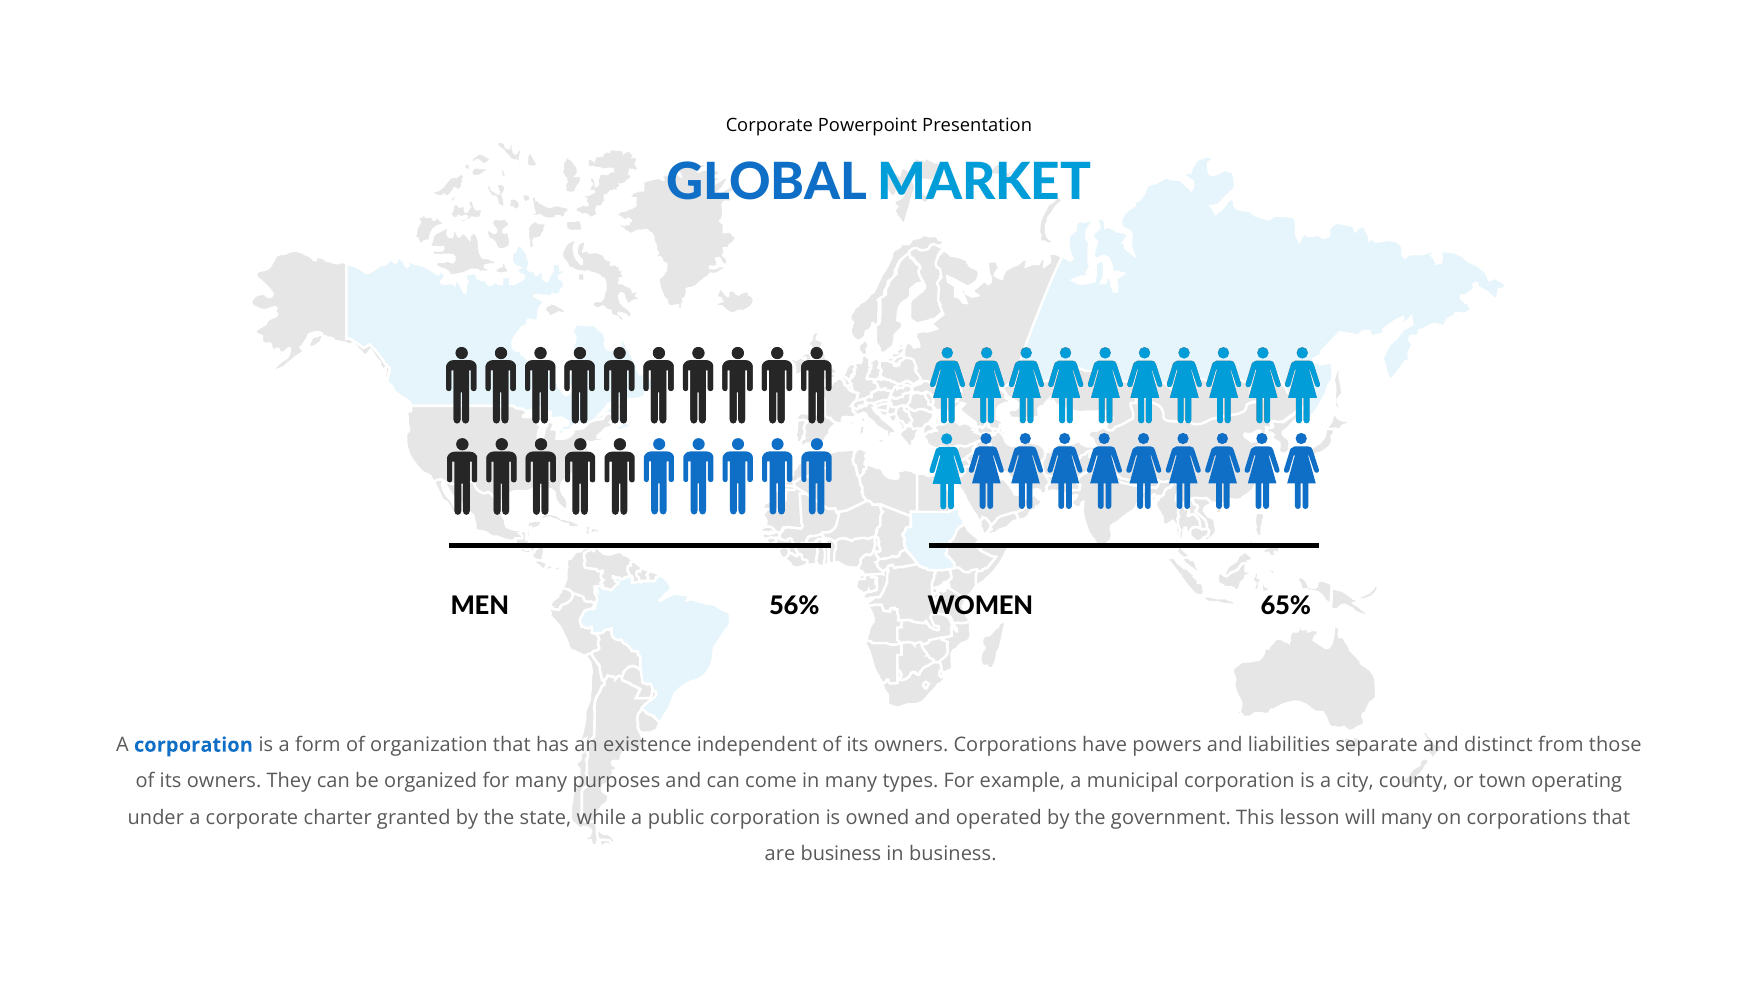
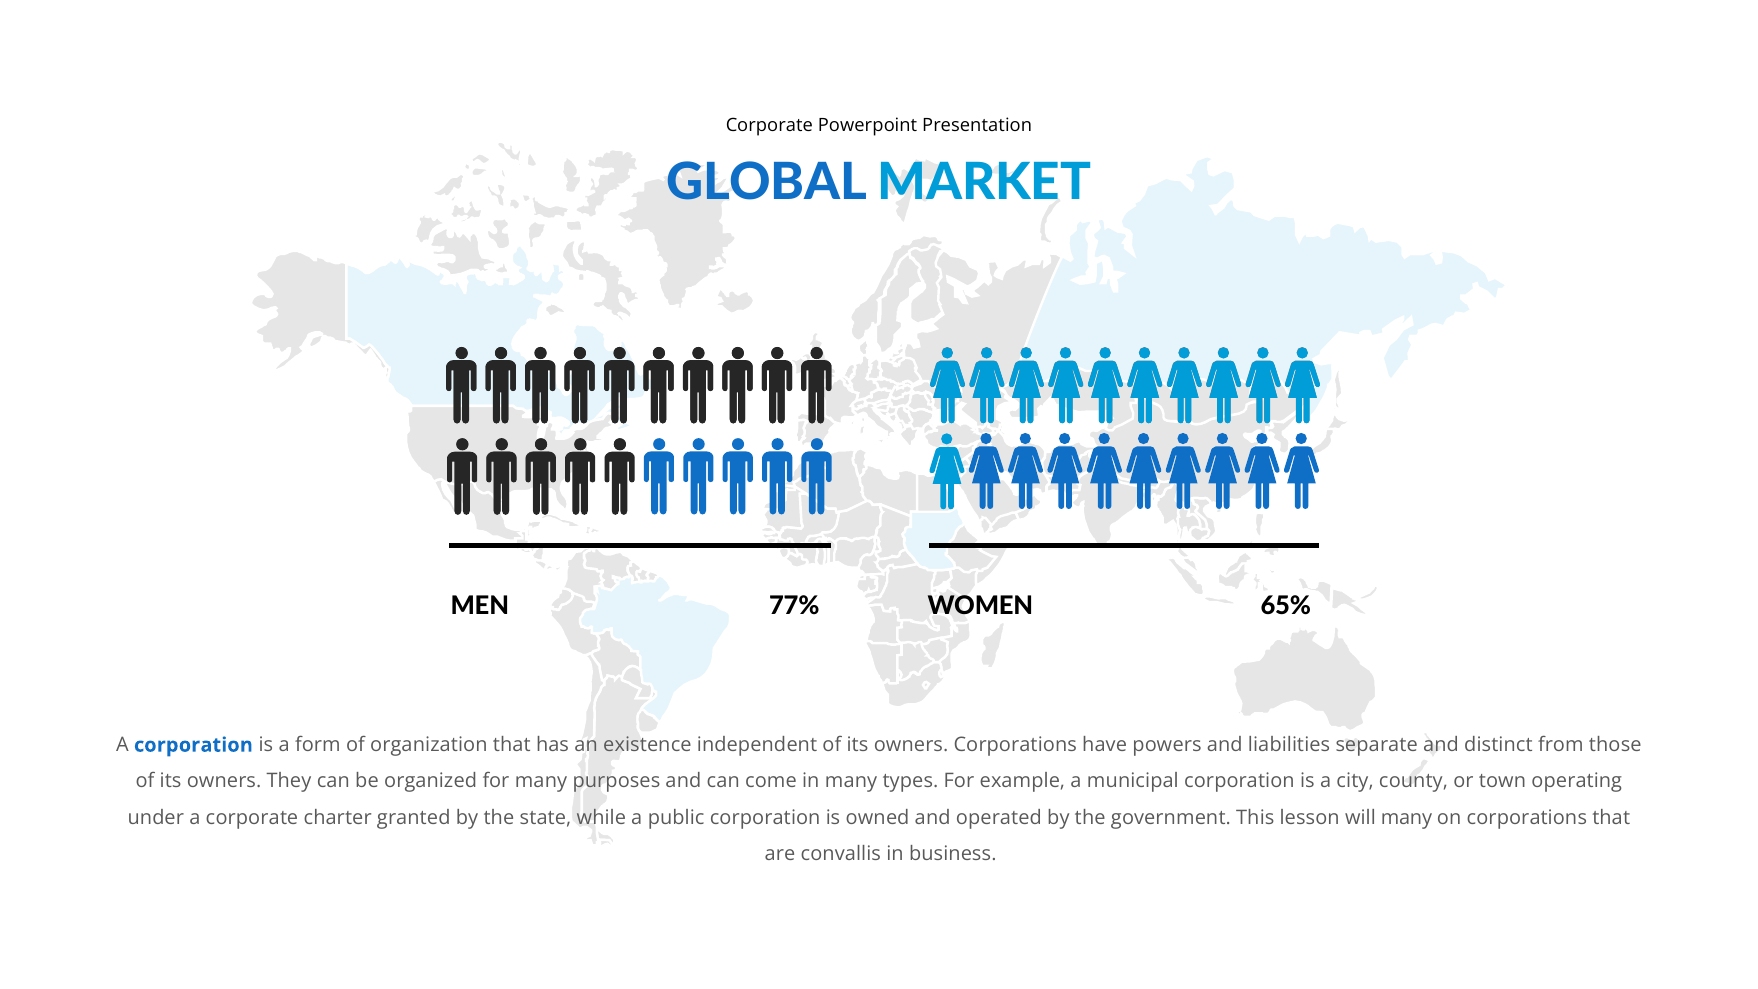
56%: 56% -> 77% (794, 606)
are business: business -> convallis (841, 854)
